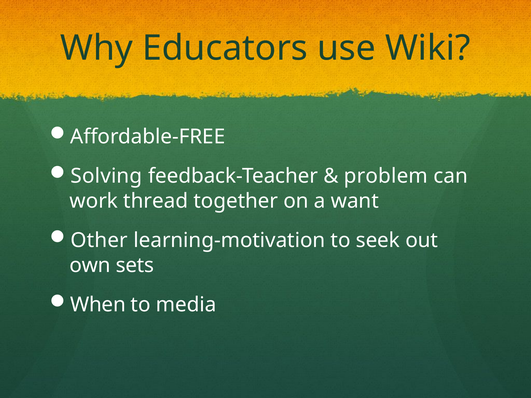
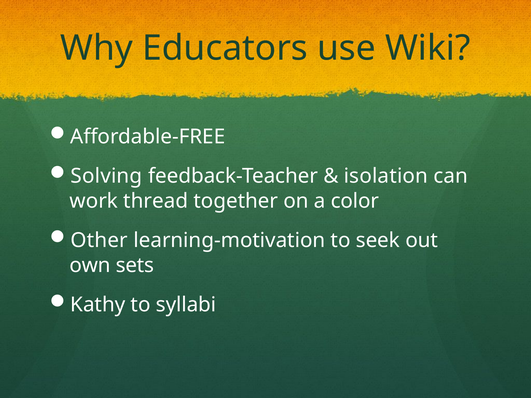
problem: problem -> isolation (386, 176)
want: want -> color (355, 201)
When: When -> Kathy (98, 305)
media: media -> syllabi (186, 305)
